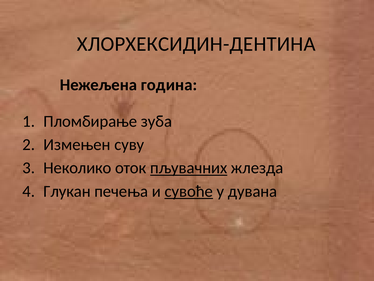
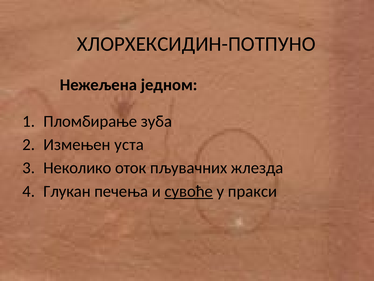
ХЛОРХЕКСИДИН-ДЕНТИНА: ХЛОРХЕКСИДИН-ДЕНТИНА -> ХЛОРХЕКСИДИН-ПОТПУНО (196, 44)
година: година -> једном (169, 85)
суву: суву -> уста (129, 144)
пљувачних underline: present -> none (189, 168)
дувана: дувана -> пракси (253, 191)
